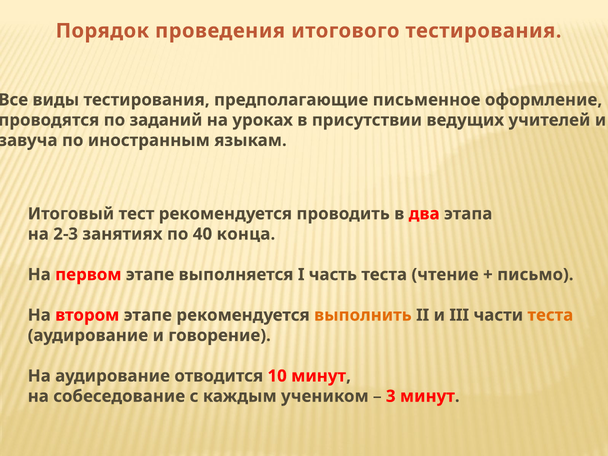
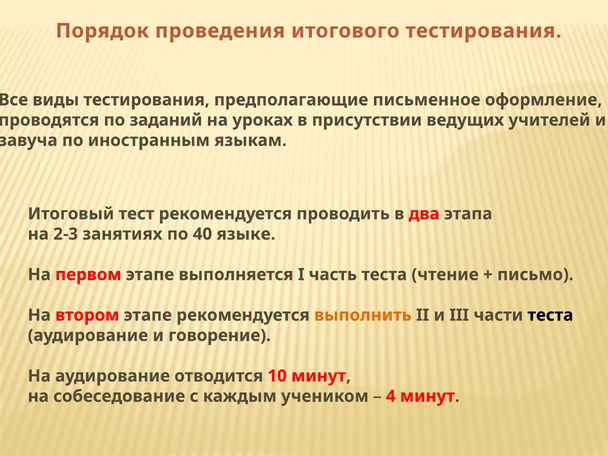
конца: конца -> языке (246, 234)
теста colour: orange -> black (550, 315)
3: 3 -> 4 (391, 396)
